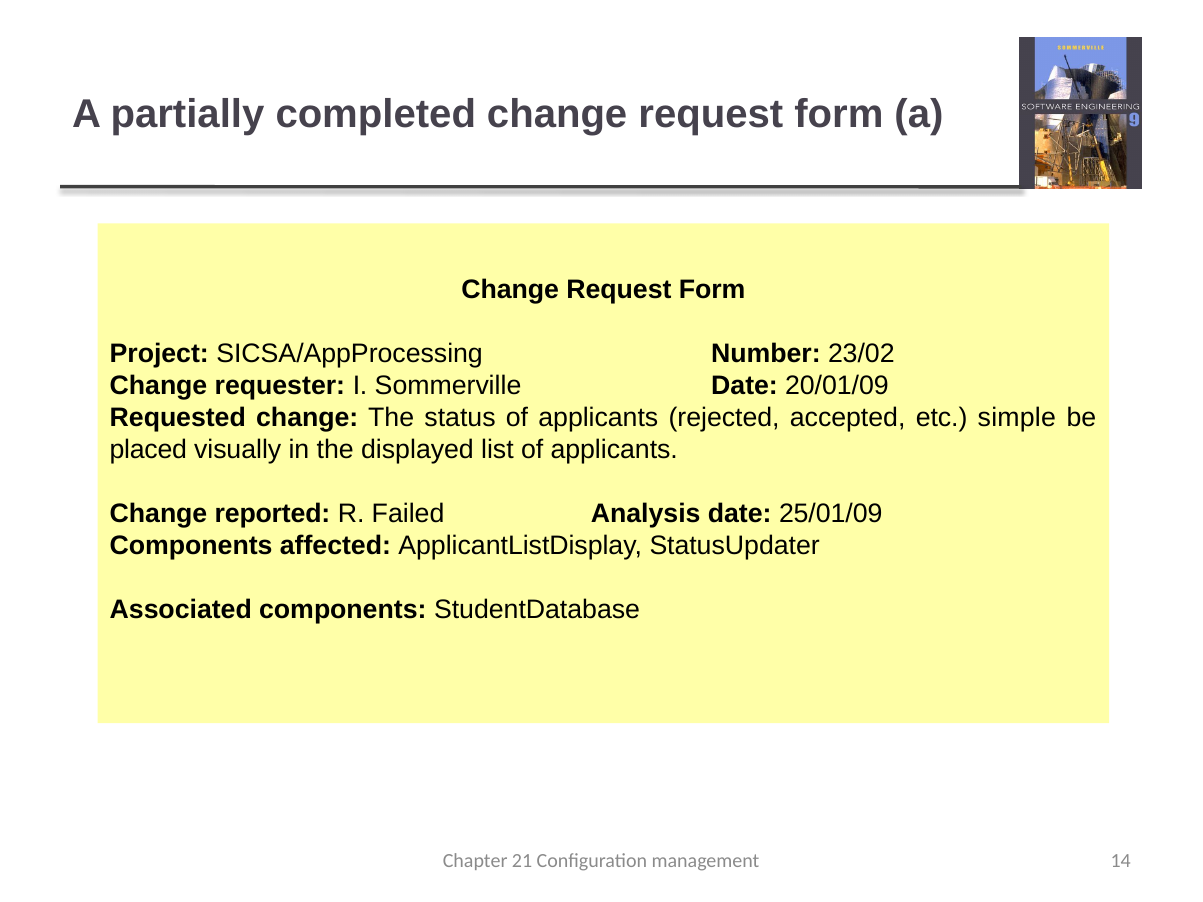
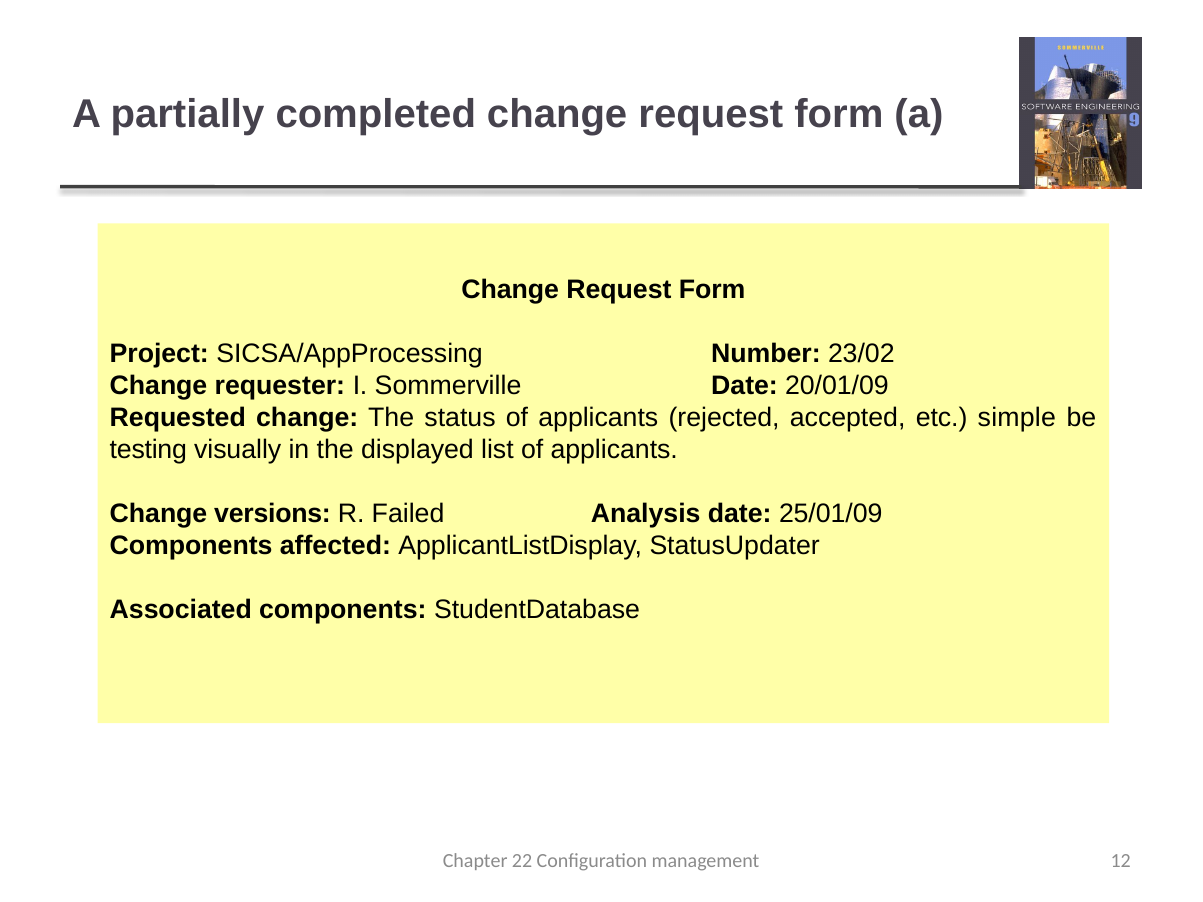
placed: placed -> testing (148, 450)
reported: reported -> versions (273, 514)
21: 21 -> 22 (522, 861)
14: 14 -> 12 (1121, 861)
